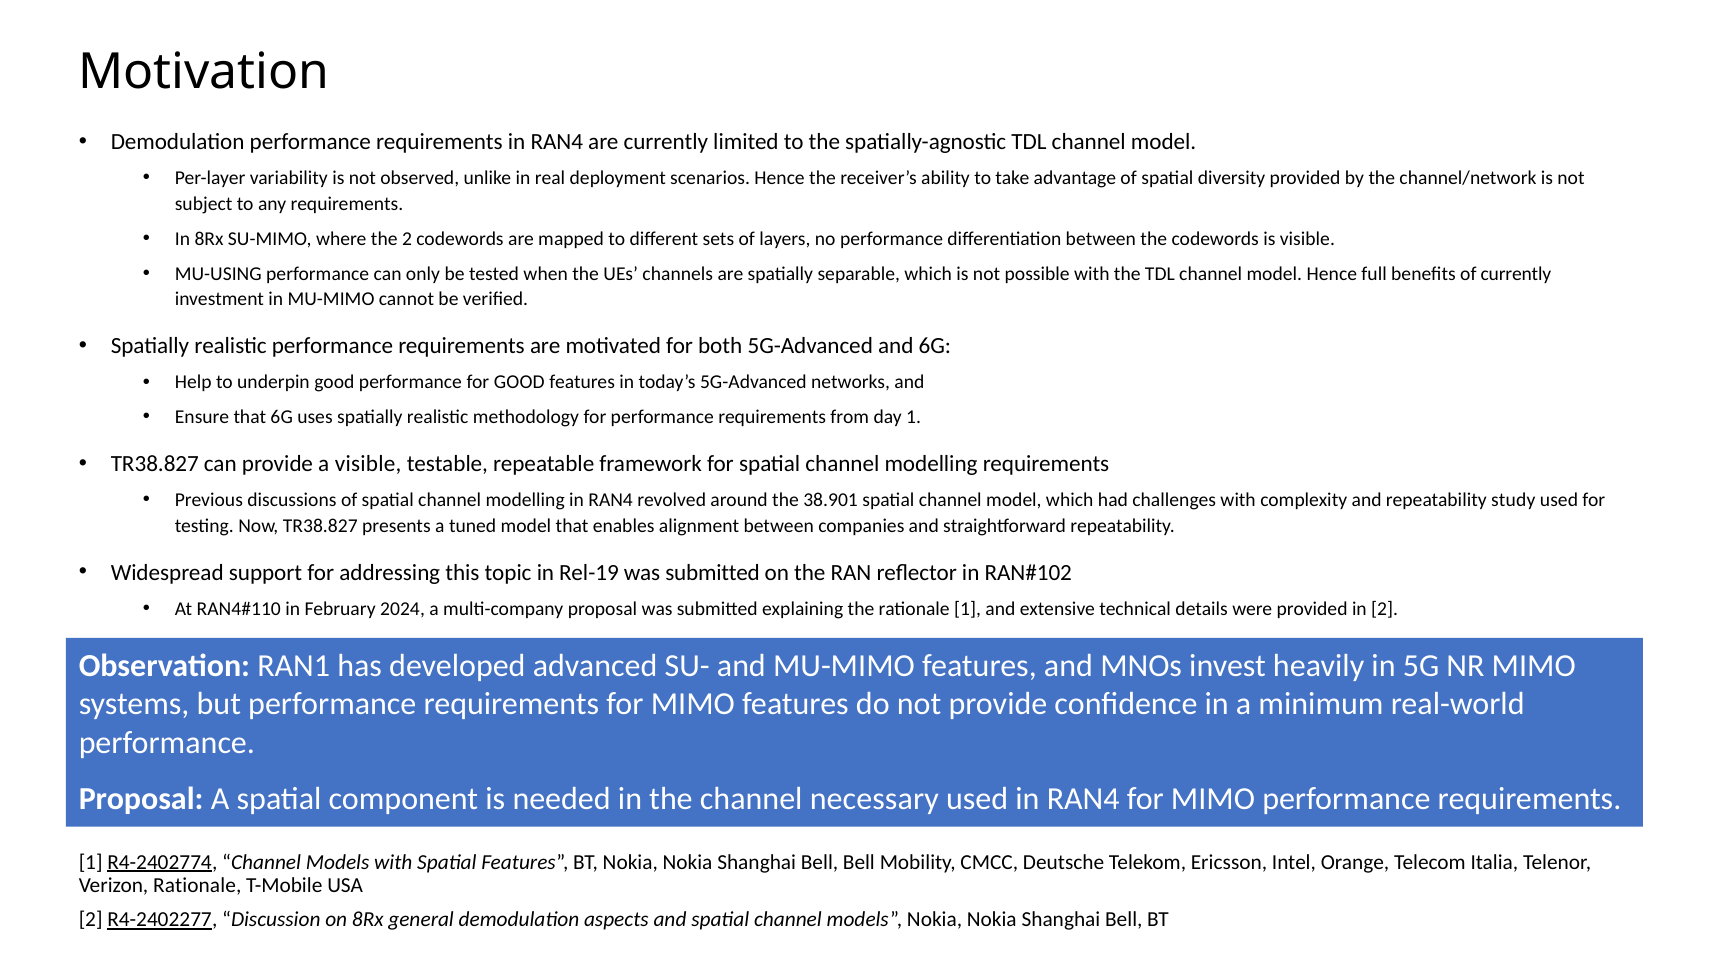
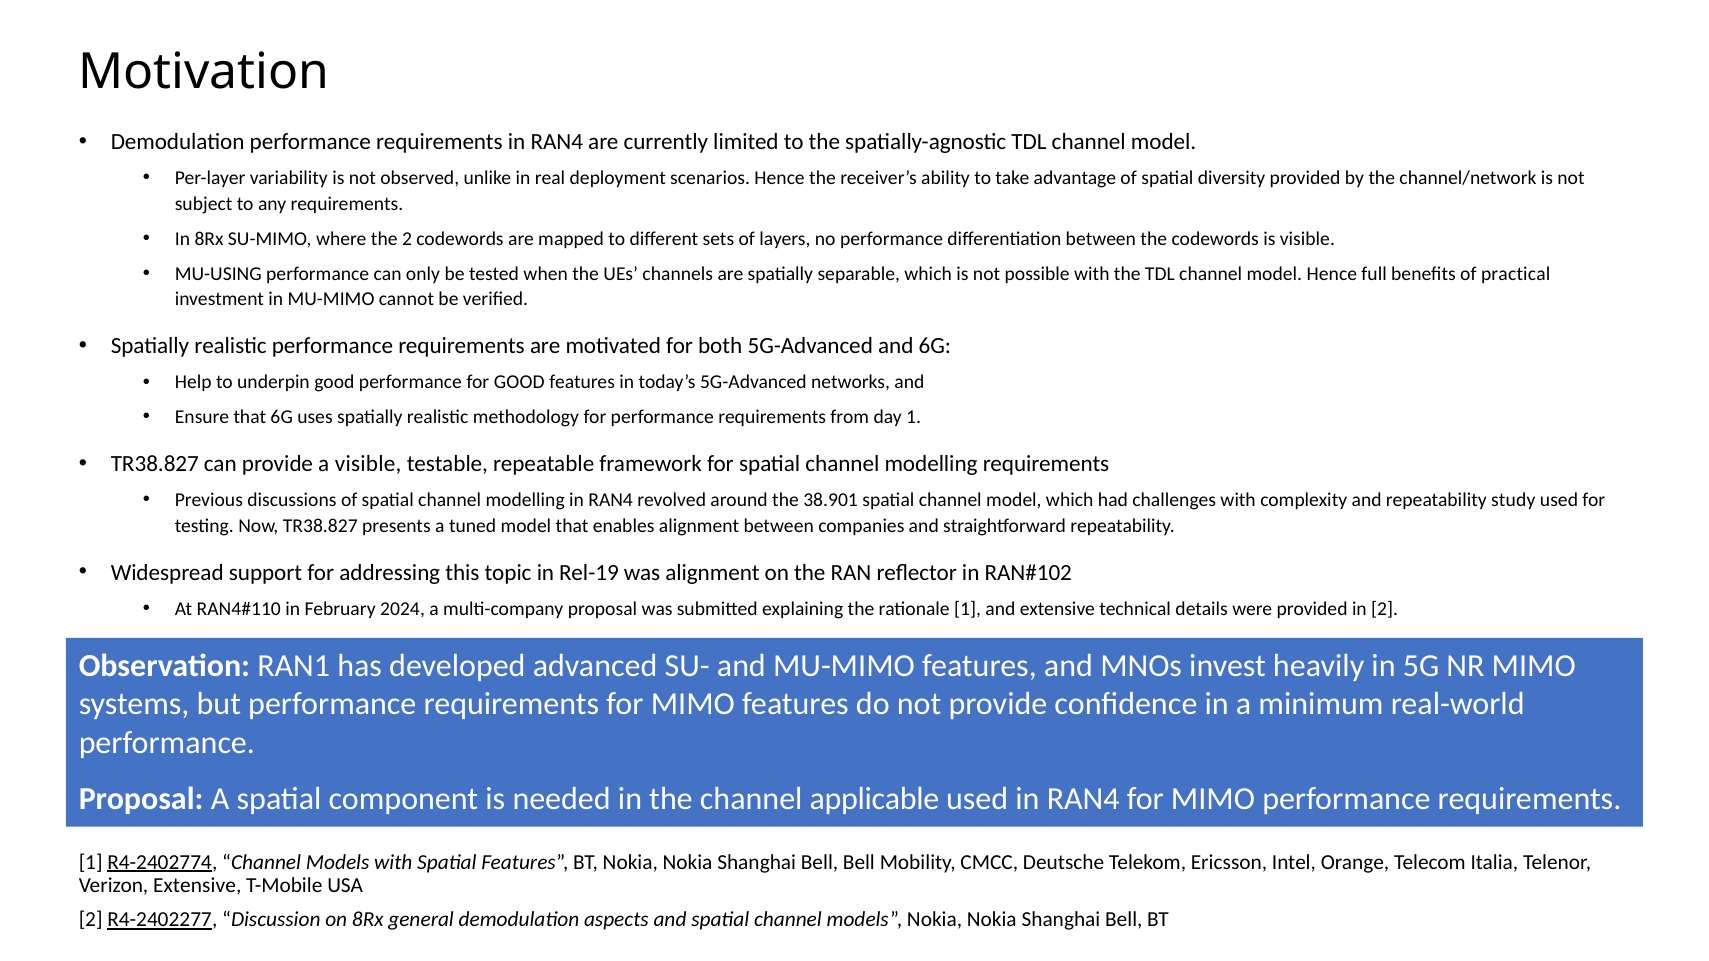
of currently: currently -> practical (1516, 274)
Rel-19 was submitted: submitted -> alignment (712, 573)
necessary: necessary -> applicable (874, 799)
Verizon Rationale: Rationale -> Extensive (197, 885)
